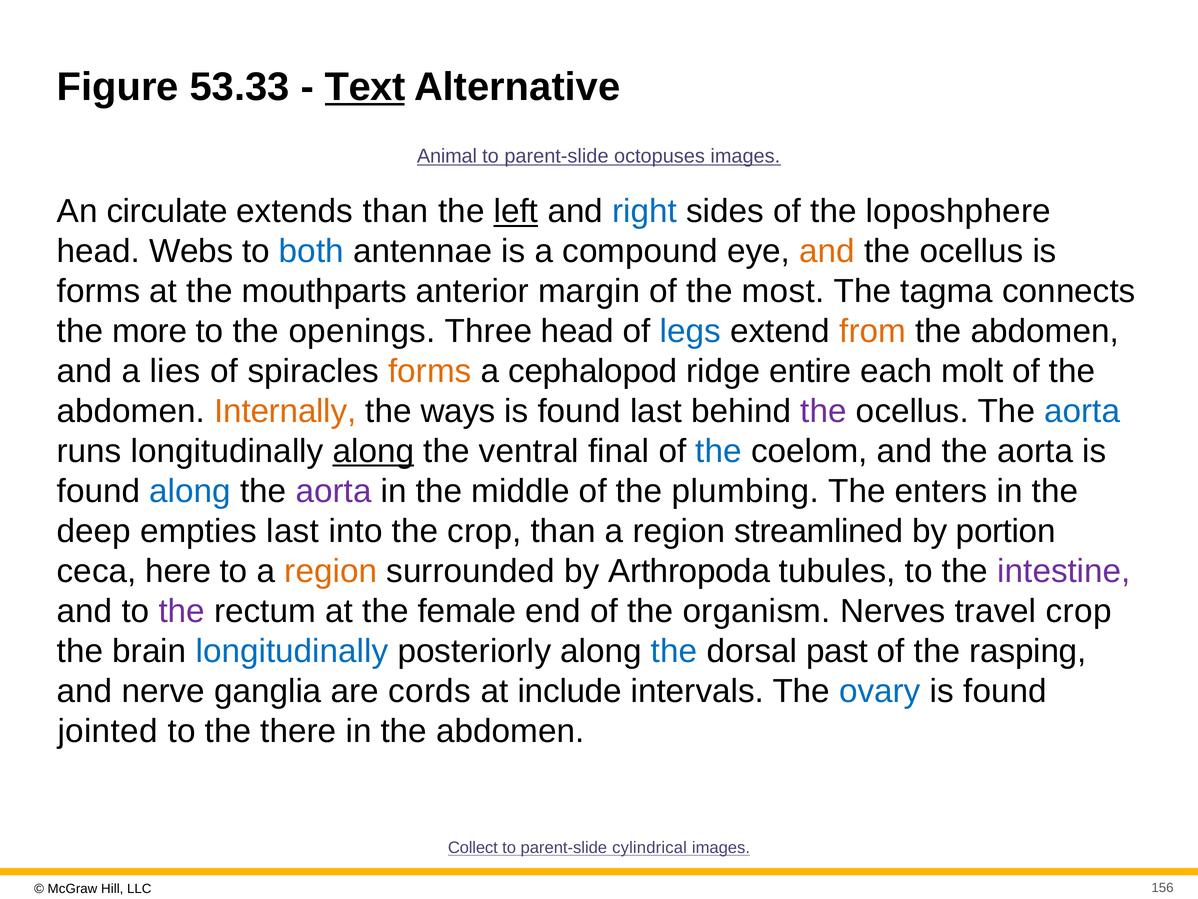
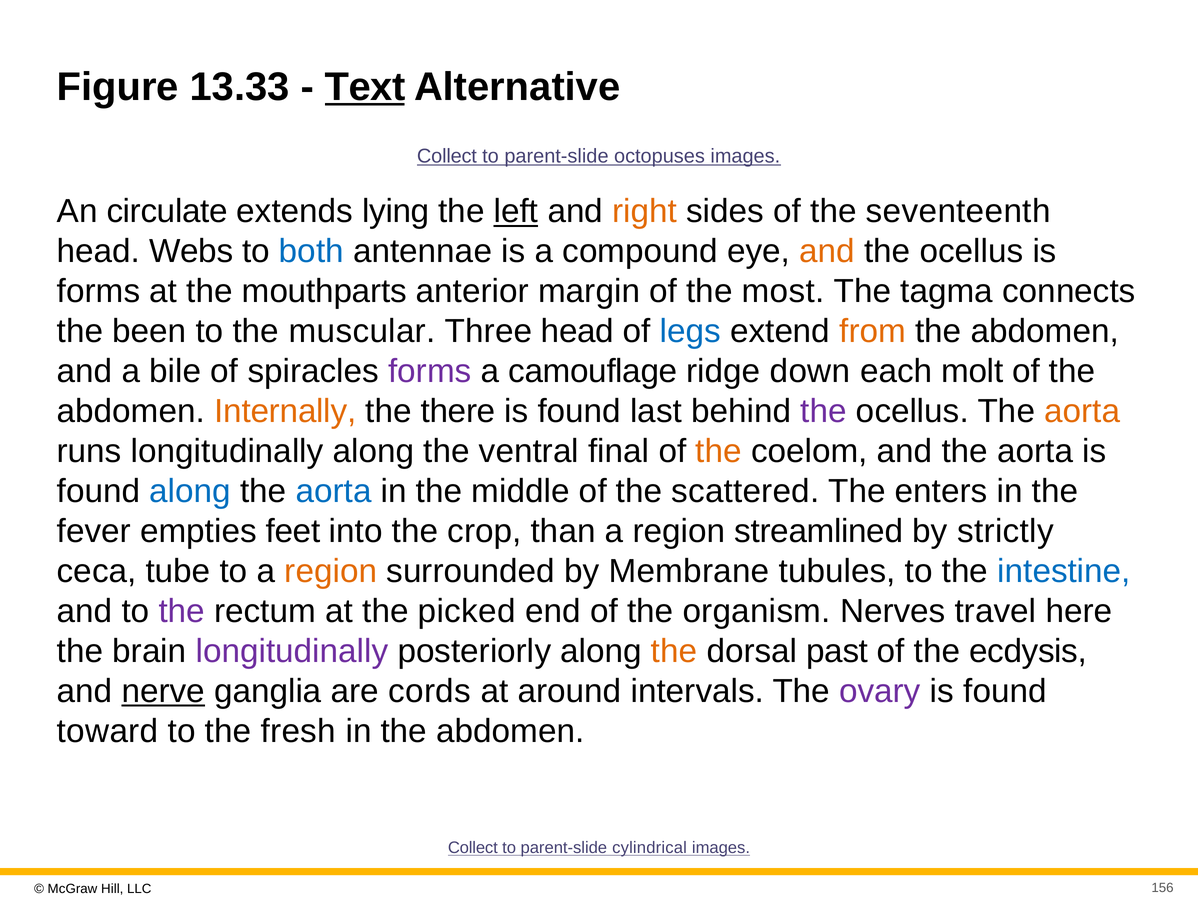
53.33: 53.33 -> 13.33 (240, 87)
Animal: Animal -> Collect (447, 156)
extends than: than -> lying (396, 211)
right colour: blue -> orange (645, 211)
loposhphere: loposhphere -> seventeenth (958, 211)
more: more -> been (149, 331)
openings: openings -> muscular (362, 331)
lies: lies -> bile (175, 371)
forms colour: orange -> purple (430, 371)
cephalopod: cephalopod -> camouflage (593, 371)
entire: entire -> down (810, 371)
ways: ways -> there (458, 411)
aorta colour: blue -> orange (1082, 411)
along underline: present -> none (373, 451)
the colour: blue -> orange (719, 451)
aorta colour: purple -> blue (334, 491)
plumbing: plumbing -> scattered (745, 491)
deep: deep -> fever (94, 531)
empties last: last -> feet (293, 531)
portion: portion -> strictly (1005, 531)
here: here -> tube (178, 571)
Arthropoda: Arthropoda -> Membrane (689, 571)
intestine colour: purple -> blue (1064, 571)
female: female -> picked (467, 611)
travel crop: crop -> here (1079, 611)
longitudinally colour: blue -> purple (292, 651)
the colour: blue -> orange (674, 651)
rasping: rasping -> ecdysis (1028, 651)
nerve underline: none -> present (163, 691)
include: include -> around (570, 691)
ovary colour: blue -> purple (880, 691)
jointed: jointed -> toward (108, 731)
there: there -> fresh (298, 731)
